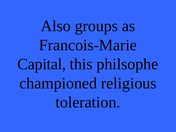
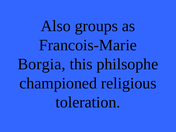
Capital: Capital -> Borgia (42, 64)
